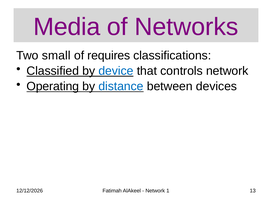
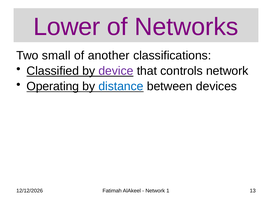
Media: Media -> Lower (67, 27)
requires: requires -> another (109, 55)
device colour: blue -> purple (116, 71)
